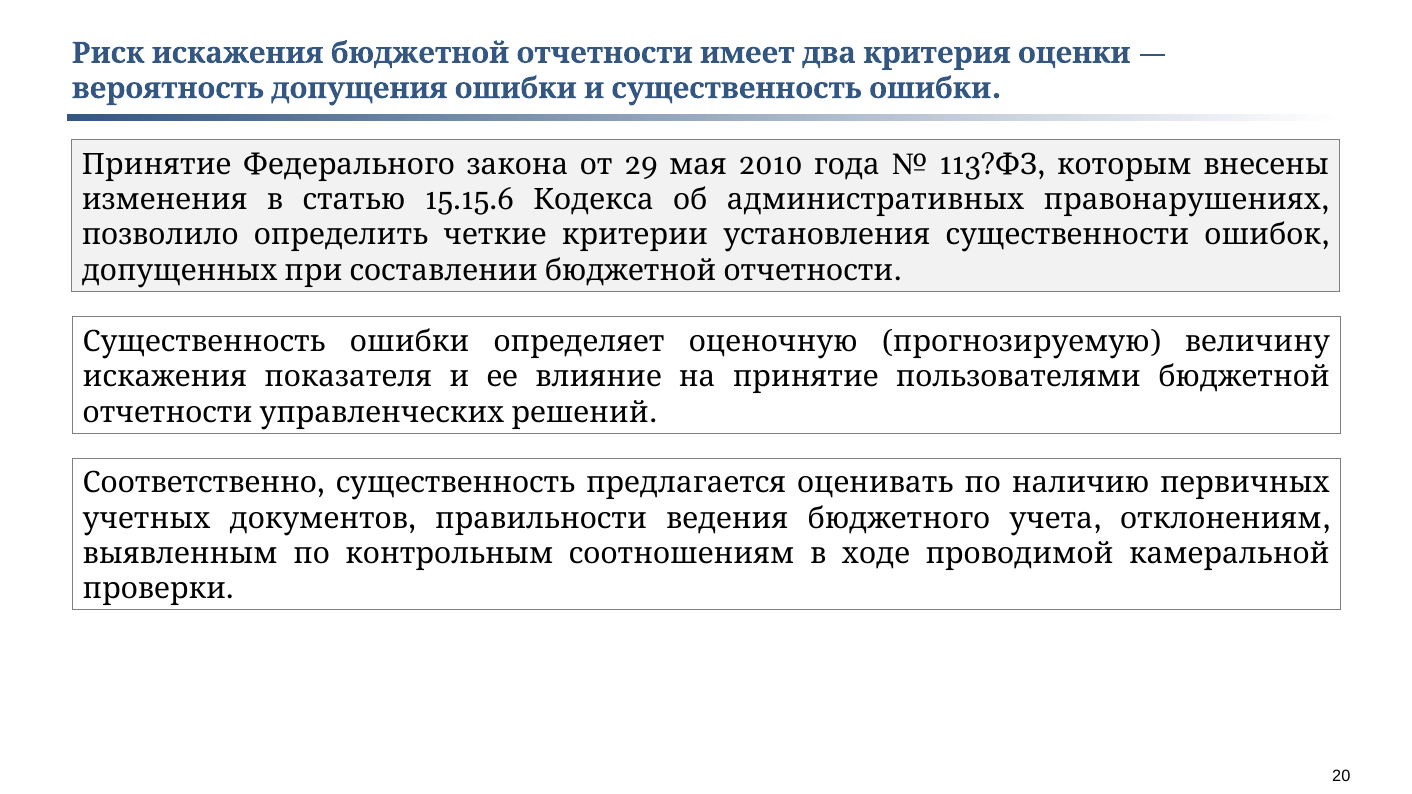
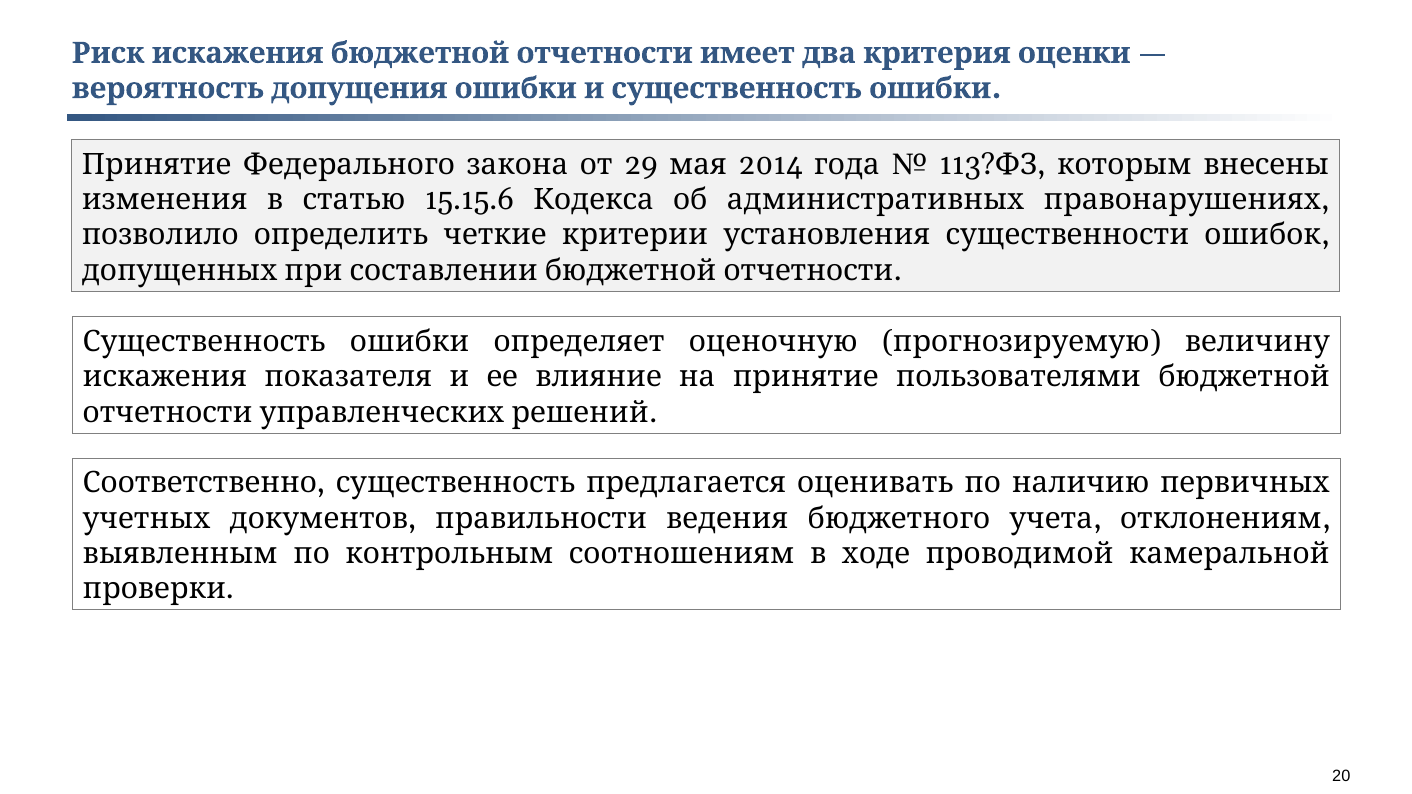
2010: 2010 -> 2014 (771, 164)
